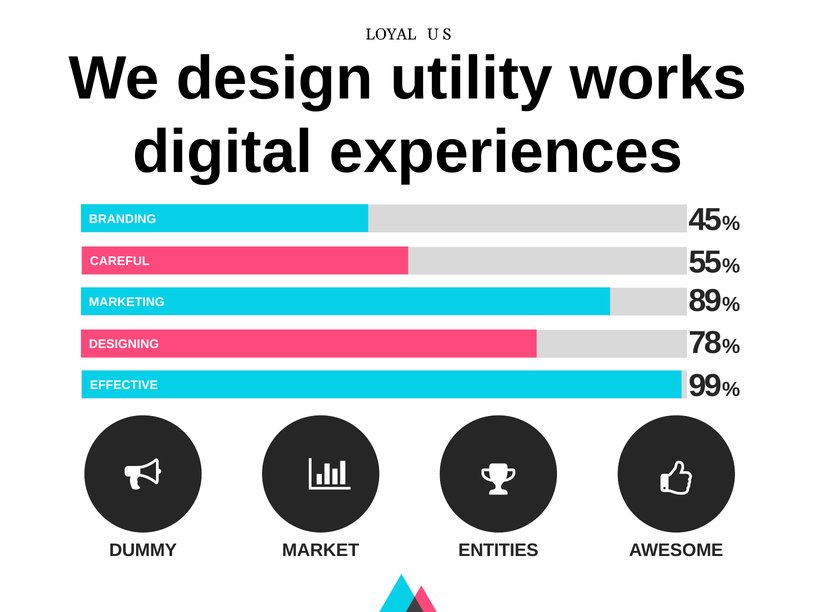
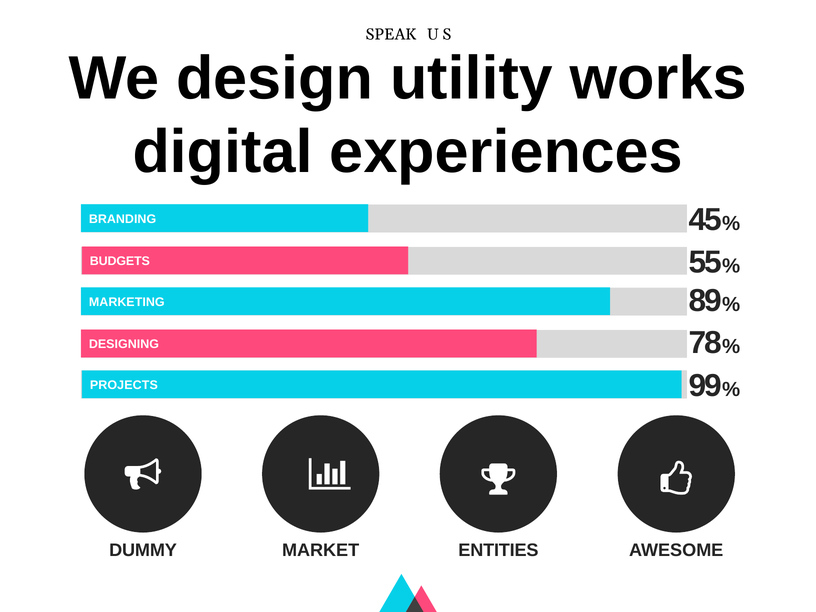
LOYAL: LOYAL -> SPEAK (391, 35)
CAREFUL: CAREFUL -> BUDGETS (120, 261)
EFFECTIVE: EFFECTIVE -> PROJECTS (124, 385)
